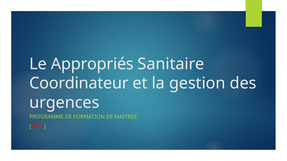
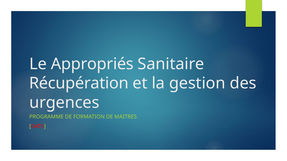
Coordinateur: Coordinateur -> Récupération (79, 83)
